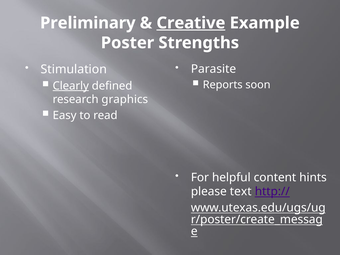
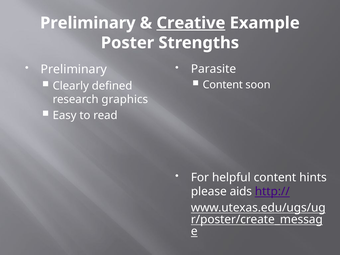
Stimulation: Stimulation -> Preliminary (74, 69)
Reports: Reports -> Content (223, 85)
Clearly underline: present -> none (71, 86)
text: text -> aids (241, 192)
